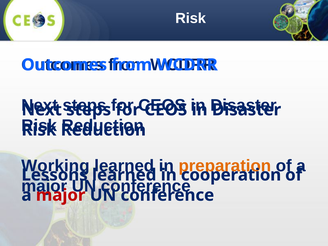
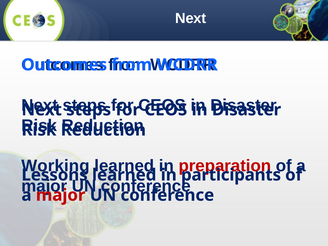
Risk: Risk -> Next (191, 18)
preparation colour: orange -> red (225, 166)
cooperation: cooperation -> participants (231, 175)
